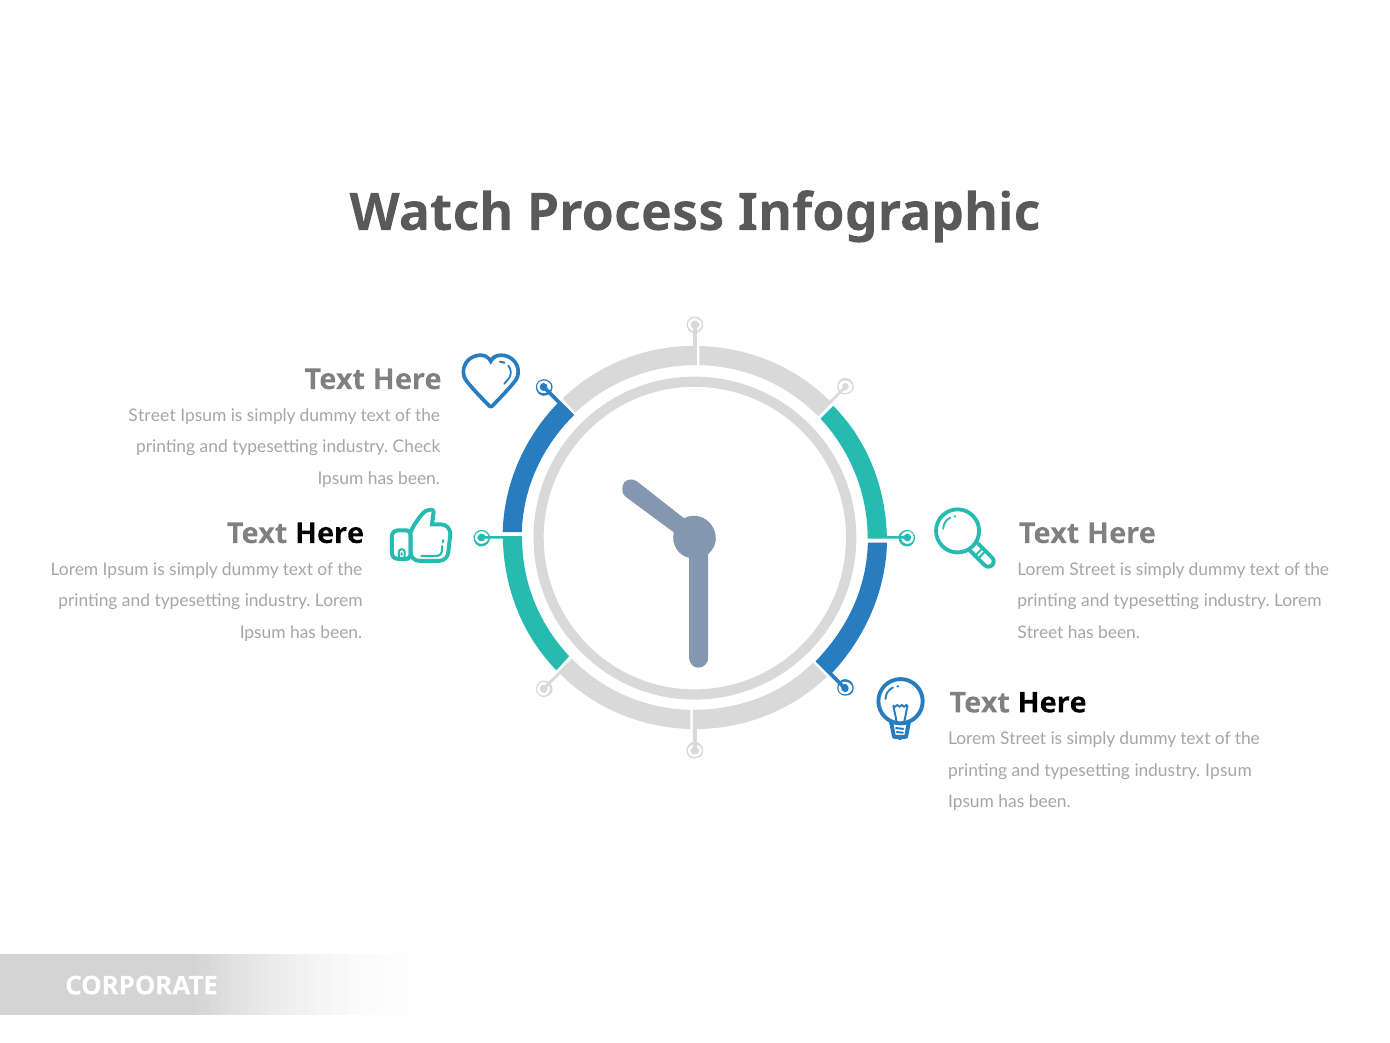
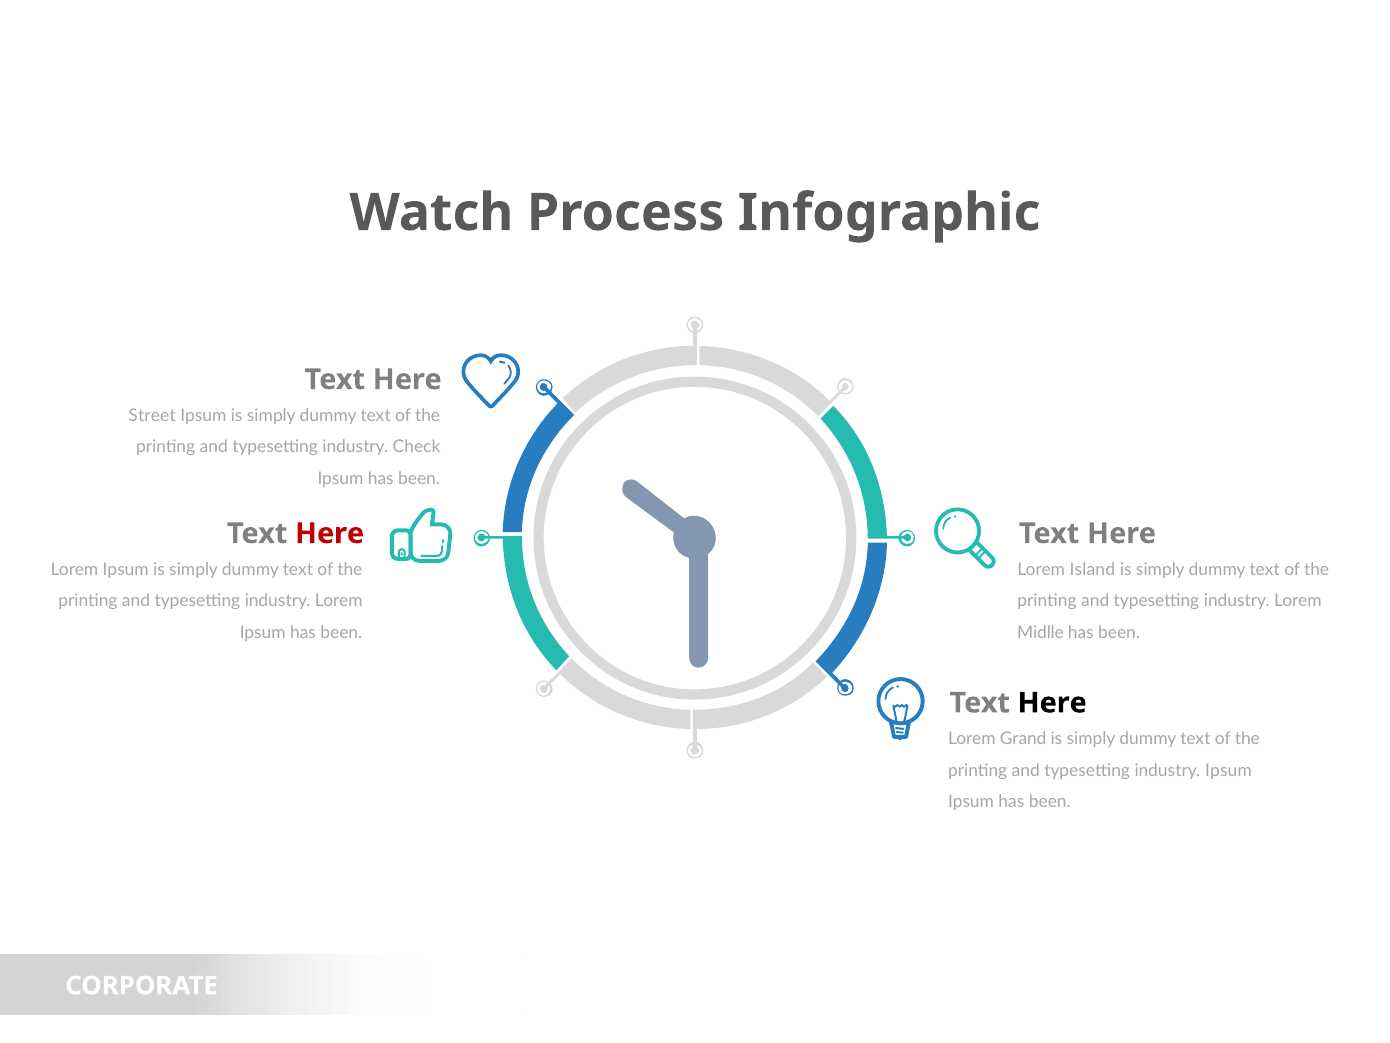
Here colour: black -> red (330, 533)
Street: Street -> Island (1092, 569)
Street: Street -> Midlle (1041, 632)
Street: Street -> Grand (1023, 739)
